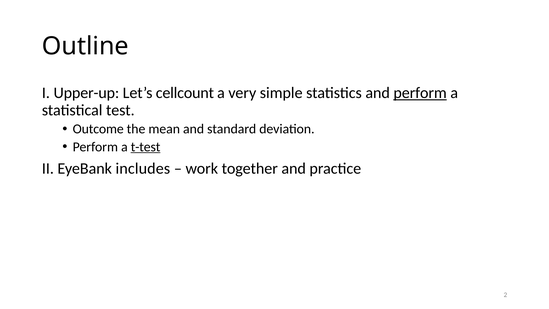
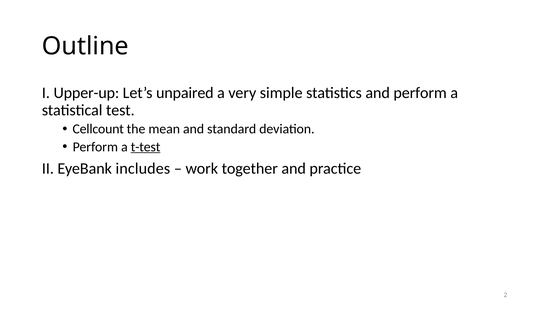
cellcount: cellcount -> unpaired (185, 93)
perform underline: present -> none (420, 93)
Outcome: Outcome -> Cellcount (98, 129)
